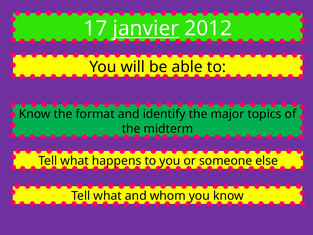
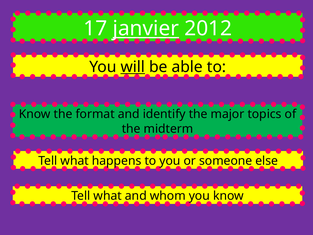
will underline: none -> present (133, 67)
